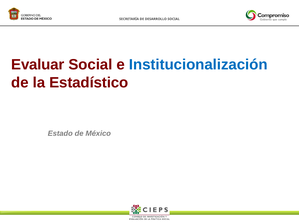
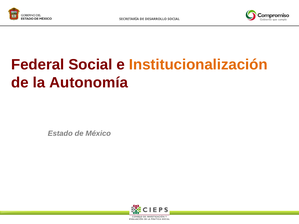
Evaluar: Evaluar -> Federal (38, 65)
Institucionalización colour: blue -> orange (198, 65)
Estadístico: Estadístico -> Autonomía (89, 83)
